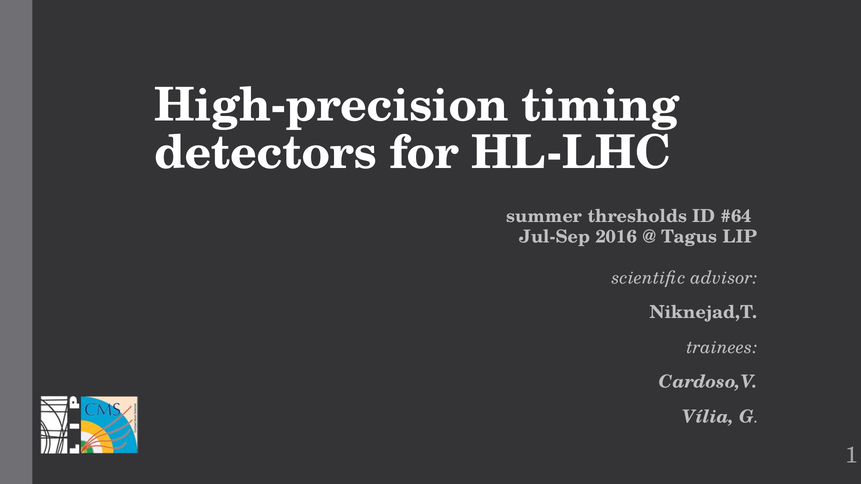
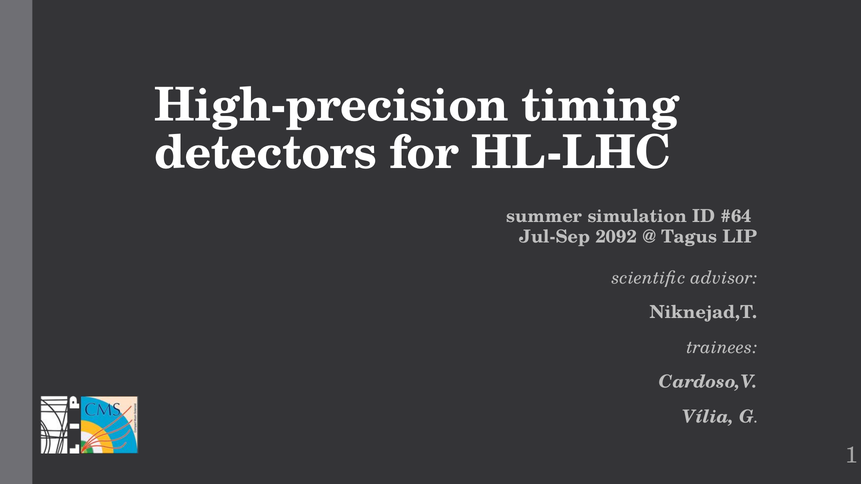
thresholds: thresholds -> simulation (637, 217)
2016: 2016 -> 2092 (616, 237)
